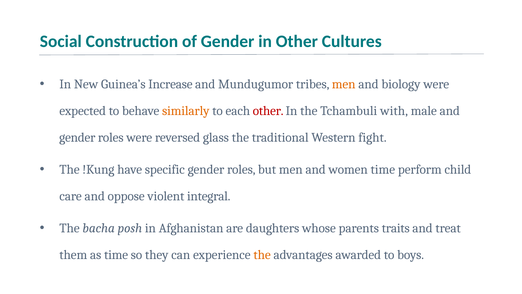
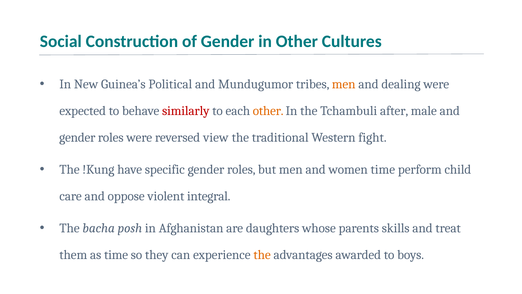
Increase: Increase -> Political (170, 84)
biology: biology -> dealing (401, 84)
similarly colour: orange -> red (186, 111)
other colour: red -> orange (268, 111)
with: with -> after (394, 111)
glass: glass -> view (216, 137)
traits: traits -> skills (396, 228)
